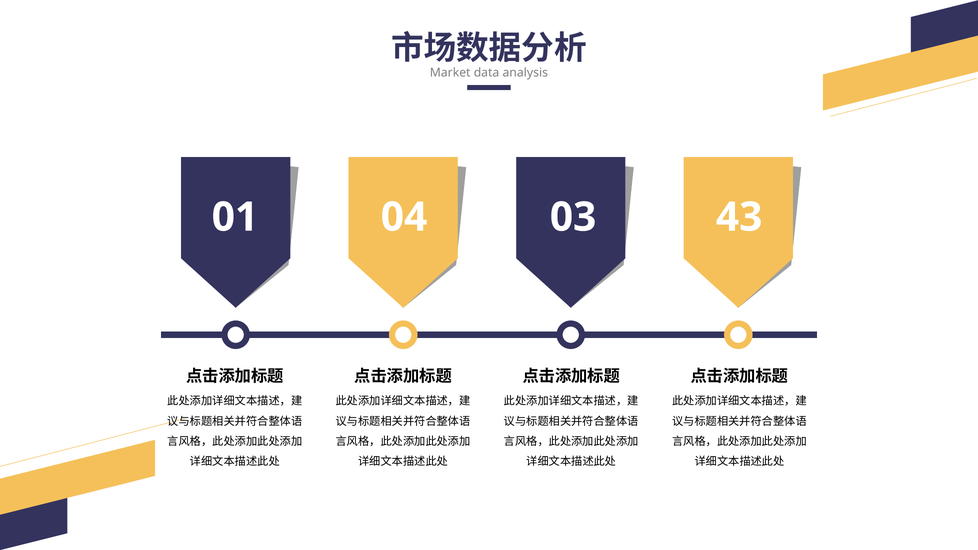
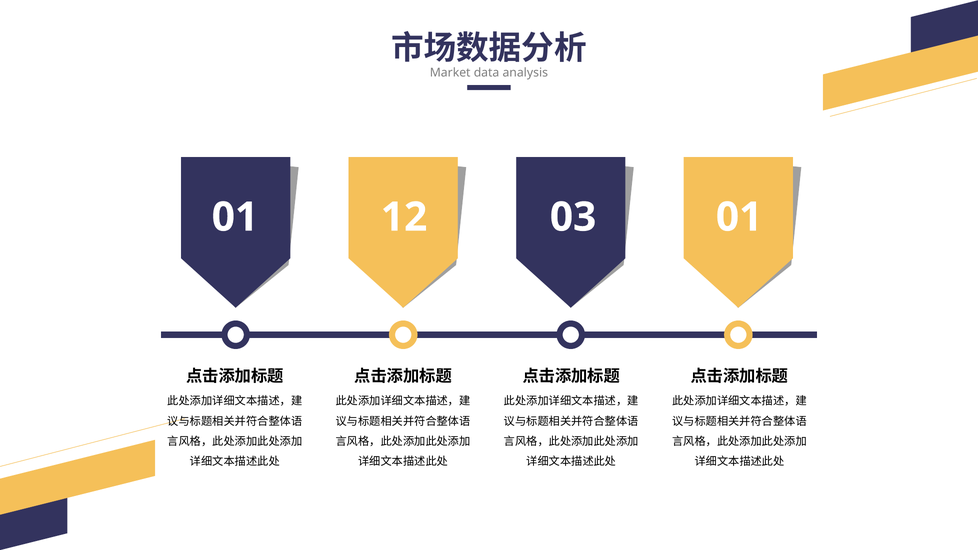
04: 04 -> 12 (404, 217)
03 43: 43 -> 01 (739, 217)
